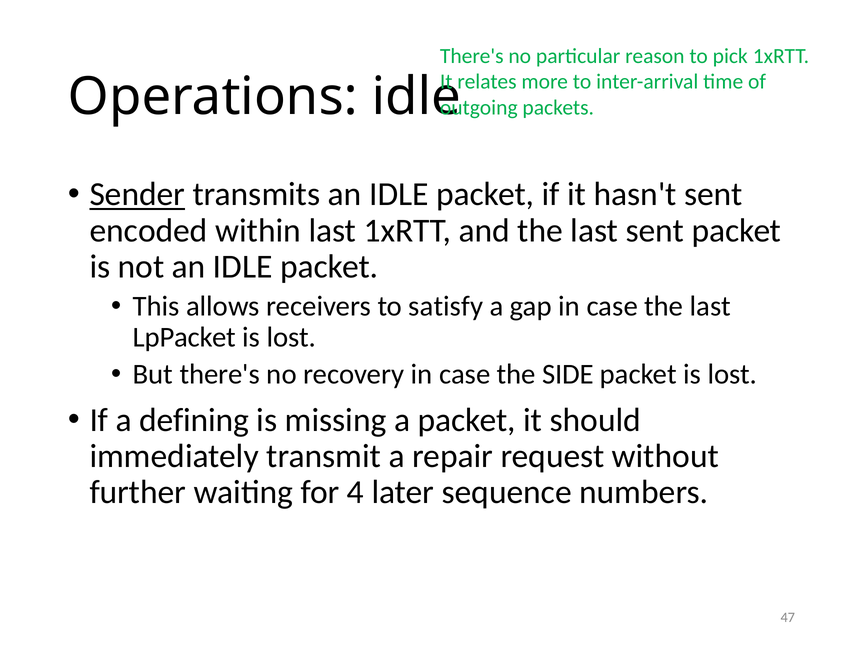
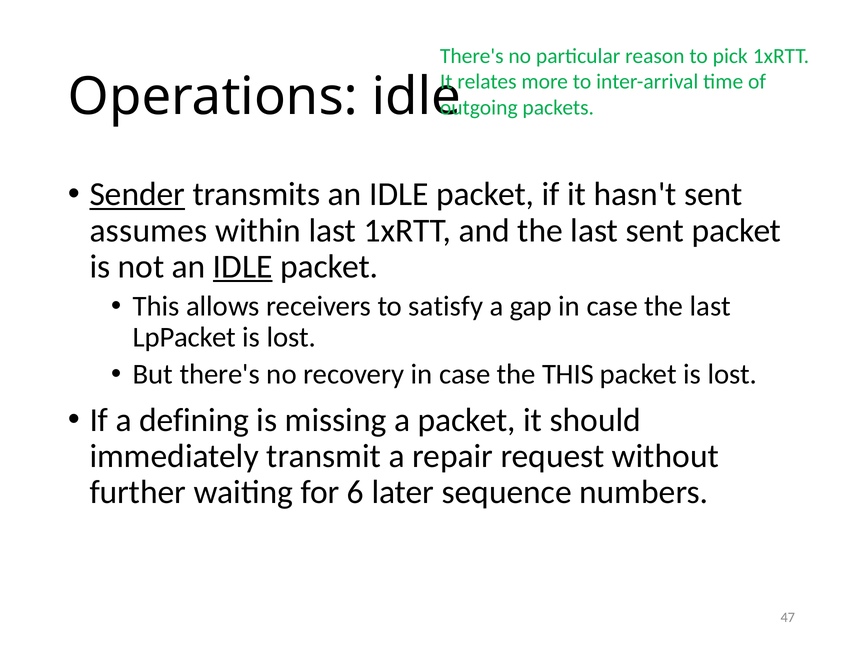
encoded: encoded -> assumes (148, 231)
IDLE underline: none -> present (243, 267)
the SIDE: SIDE -> THIS (568, 375)
4: 4 -> 6 (355, 493)
